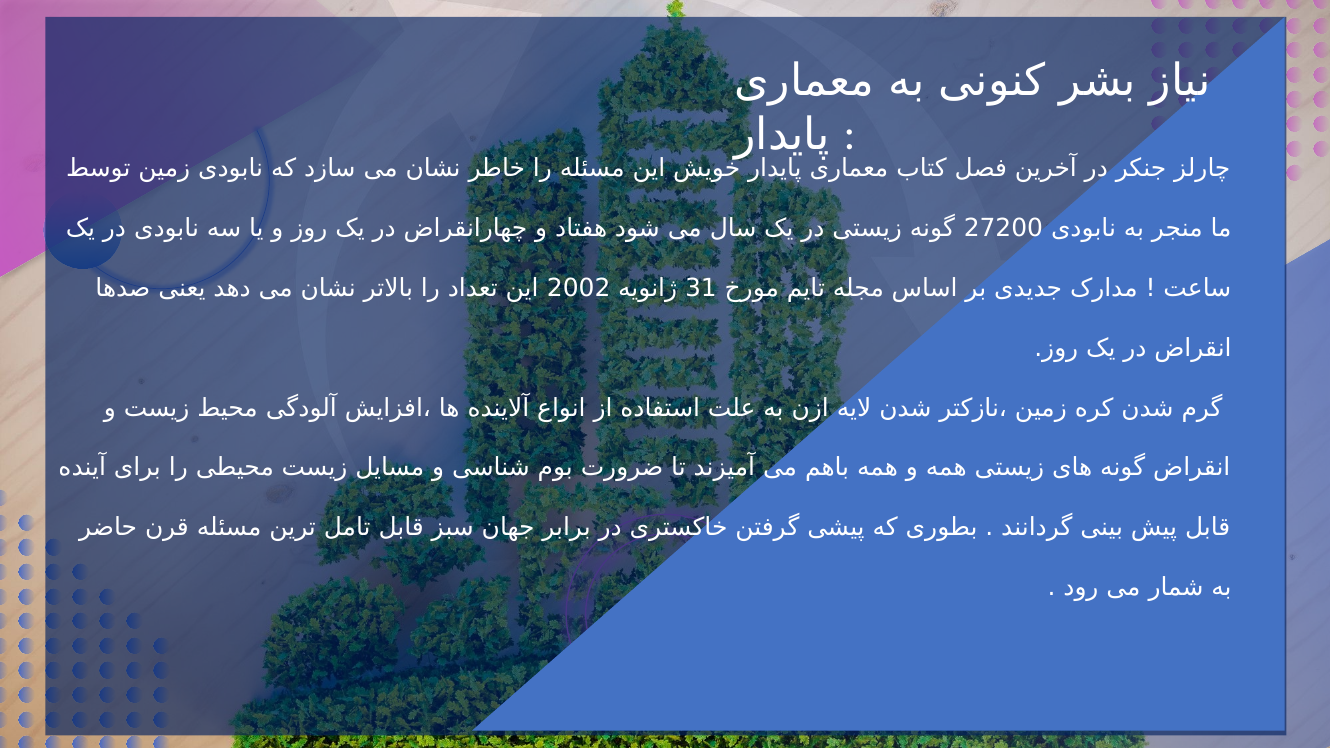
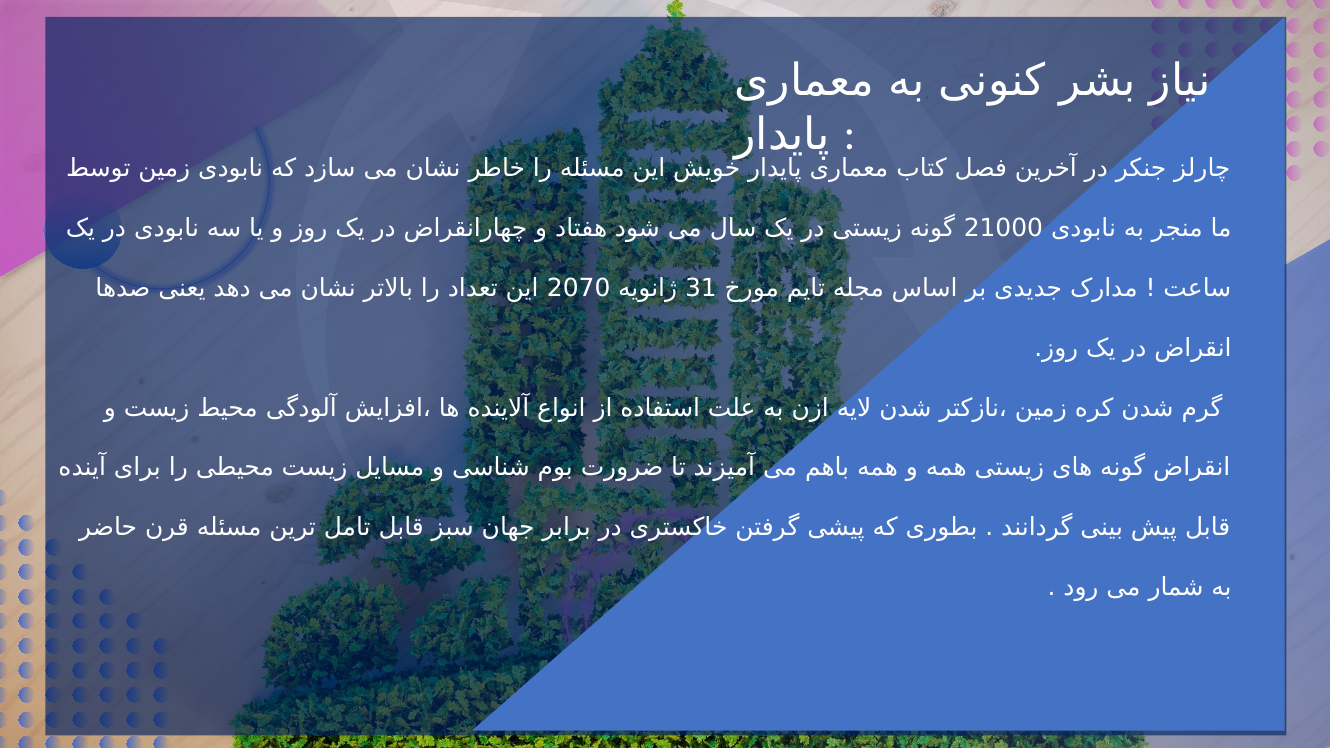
27200: 27200 -> 21000 (1003, 228)
2002: 2002 -> 2070 (579, 288)
